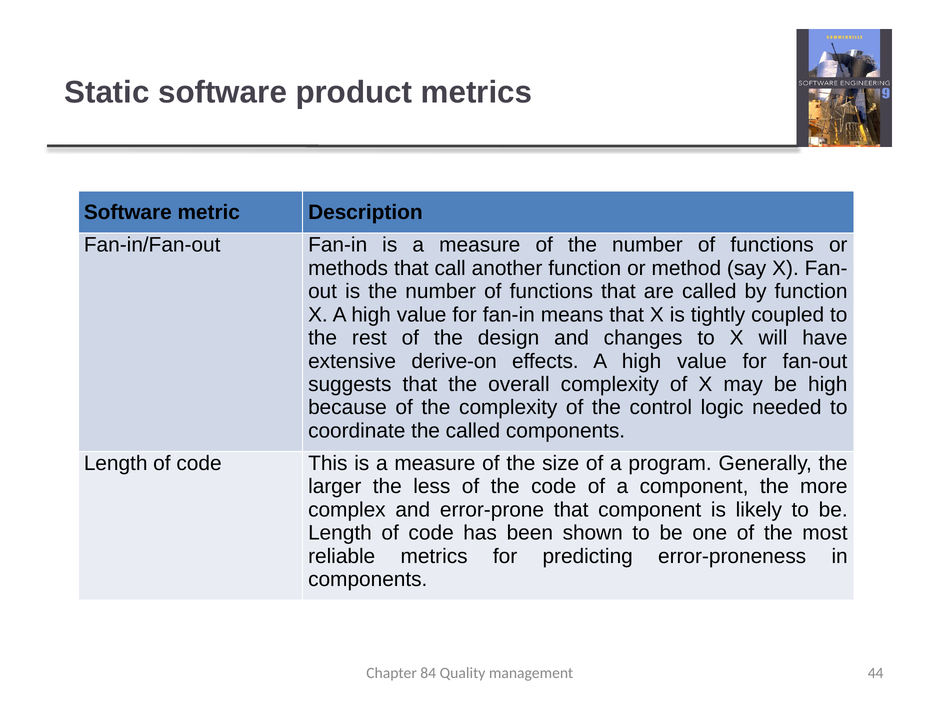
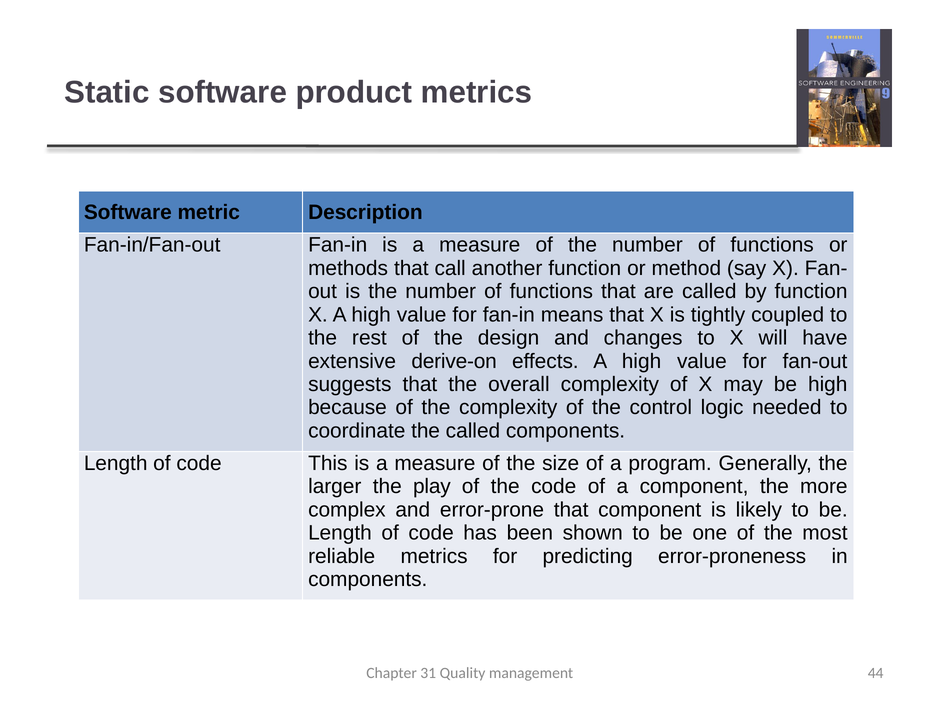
less: less -> play (432, 487)
84: 84 -> 31 (428, 673)
